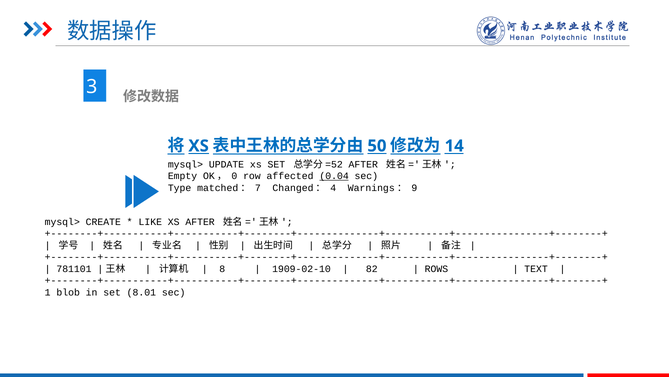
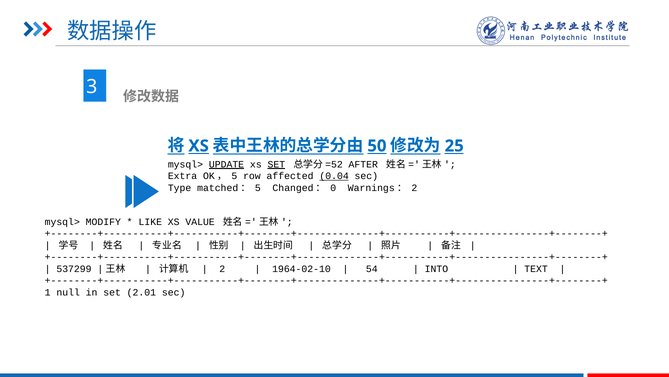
14: 14 -> 25 (454, 146)
UPDATE underline: none -> present (227, 164)
SET underline: none -> present (276, 164)
Empty: Empty -> Extra (183, 176)
OK， 0: 0 -> 5 (234, 176)
matched： 7: 7 -> 5 (258, 188)
4: 4 -> 0 (333, 188)
Warnings： 9: 9 -> 2 (414, 188)
CREATE: CREATE -> MODIFY (103, 222)
XS AFTER: AFTER -> VALUE (200, 222)
781101: 781101 -> 537299 (74, 269)
8: 8 -> 2 (222, 269)
1909-02-10: 1909-02-10 -> 1964-02-10 (301, 269)
82: 82 -> 54 (372, 269)
ROWS: ROWS -> INTO (436, 269)
blob: blob -> null (68, 292)
8.01: 8.01 -> 2.01 (141, 292)
